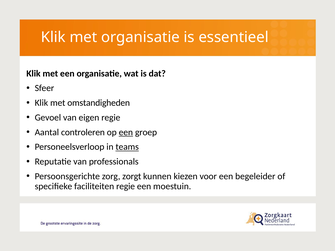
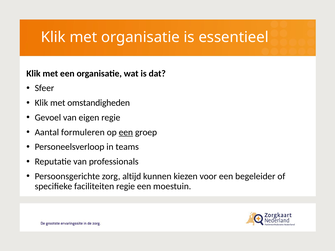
controleren: controleren -> formuleren (83, 132)
teams underline: present -> none (127, 147)
zorgt: zorgt -> altijd (132, 176)
